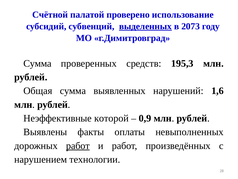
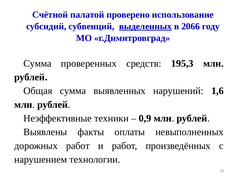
2073: 2073 -> 2066 (191, 26)
которой: которой -> техники (111, 118)
работ underline: present -> none (78, 145)
